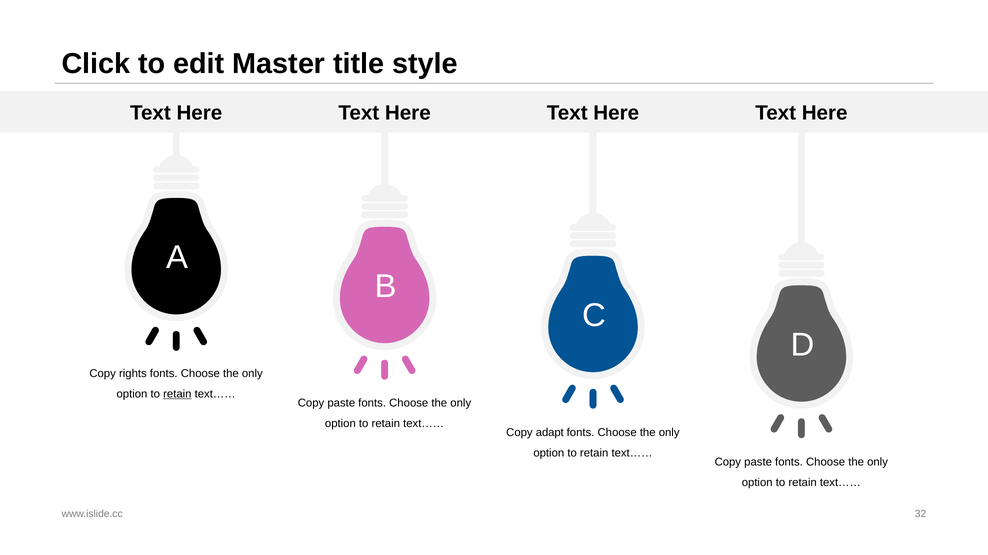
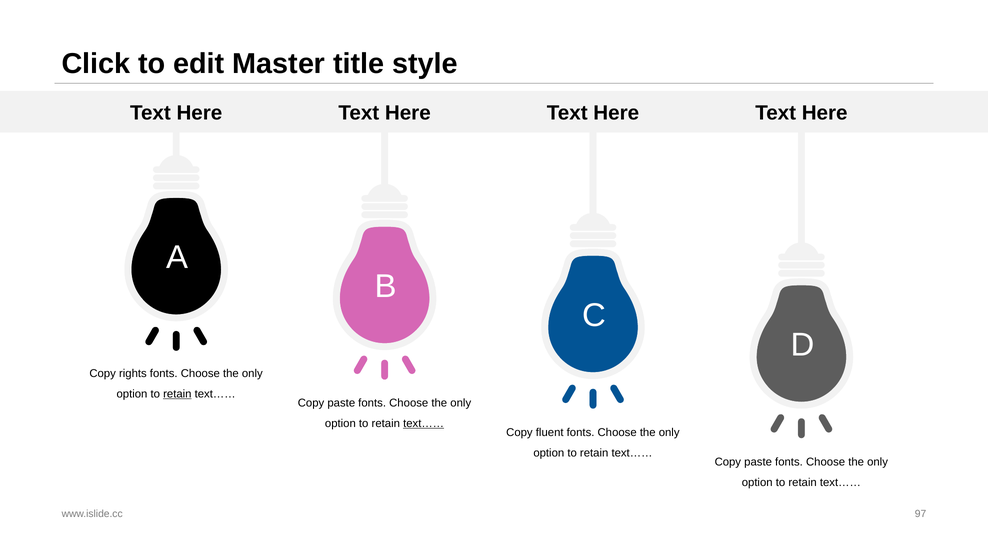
text…… underline: none -> present (424, 424)
adapt: adapt -> fluent (550, 433)
32: 32 -> 97 (921, 515)
